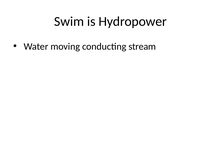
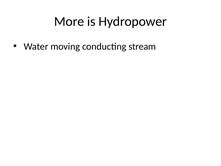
Swim: Swim -> More (69, 21)
